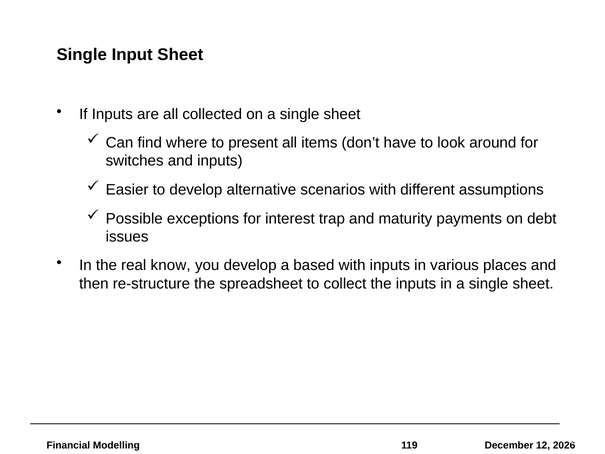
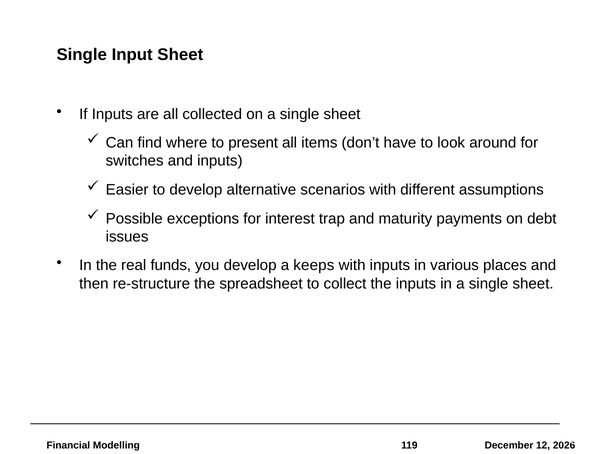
know: know -> funds (171, 265)
based: based -> keeps (314, 265)
